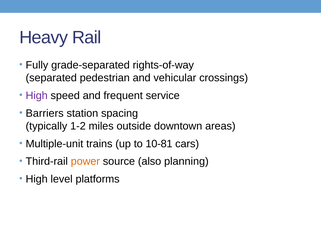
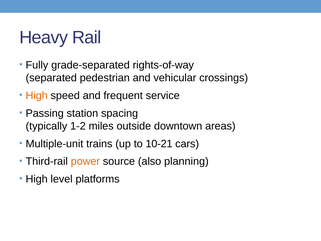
High colour: purple -> orange (37, 95)
Barriers: Barriers -> Passing (45, 113)
10-81: 10-81 -> 10-21 (159, 144)
